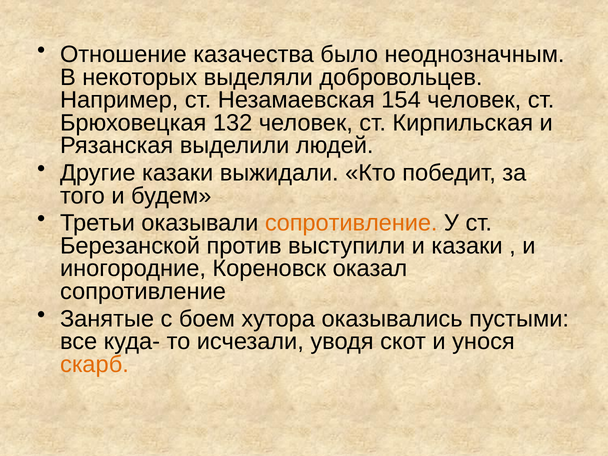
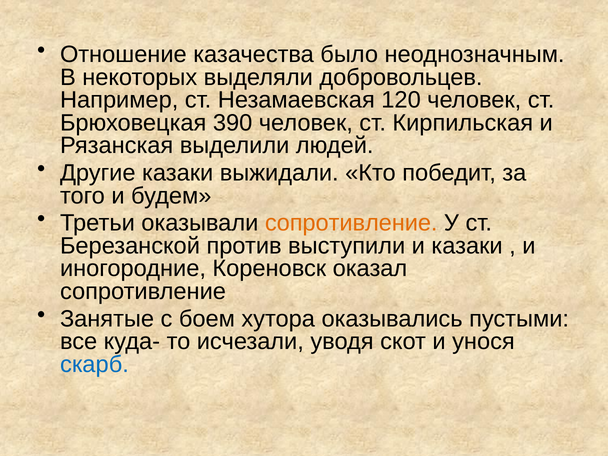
154: 154 -> 120 (401, 100)
132: 132 -> 390 (233, 123)
скарб colour: orange -> blue (94, 364)
